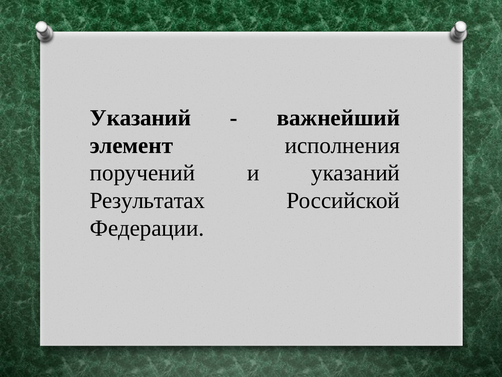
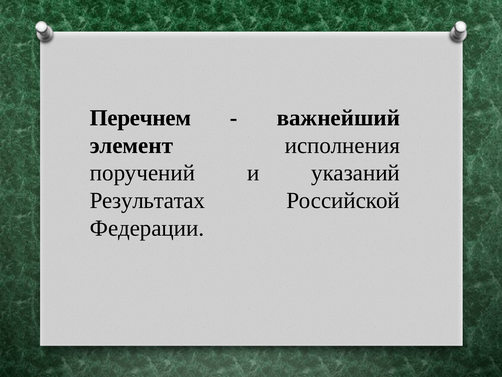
Указаний: Указаний -> Перечнем (141, 118)
